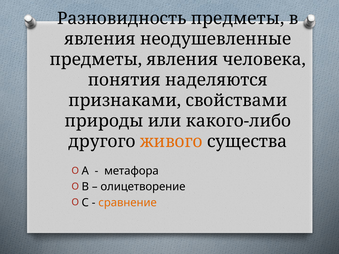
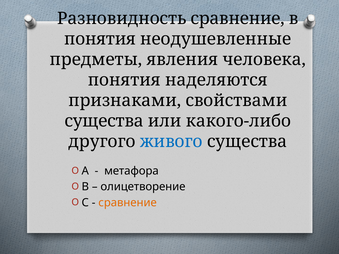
Разновидность предметы: предметы -> сравнение (238, 19)
явления: явления -> понятия (100, 39)
природы: природы -> существа (104, 121)
живого colour: orange -> blue (171, 142)
